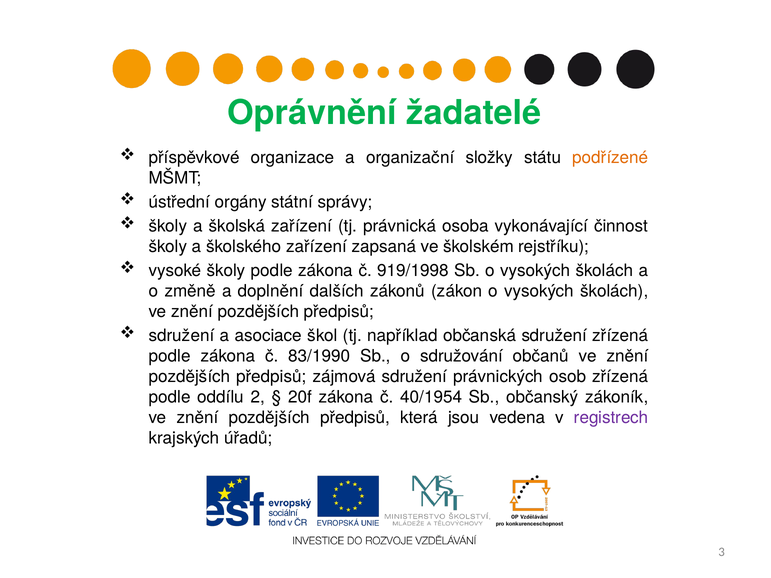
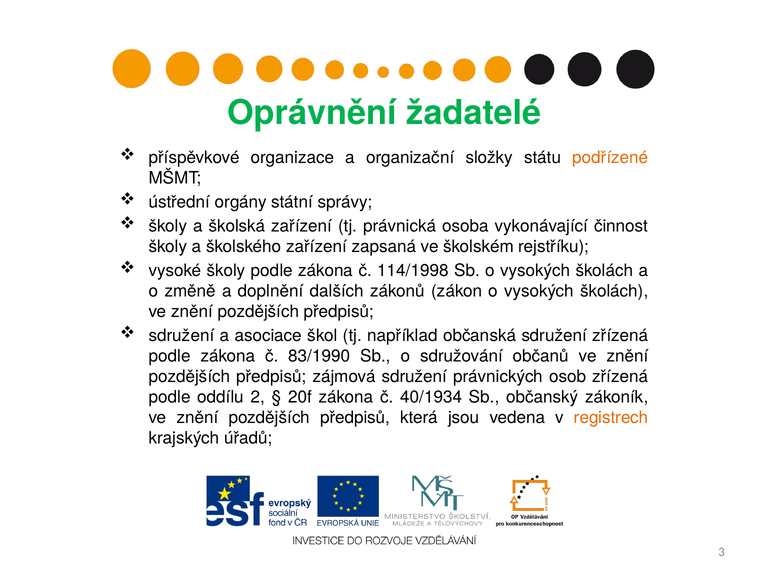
919/1998: 919/1998 -> 114/1998 (413, 271)
40/1954: 40/1954 -> 40/1934 (431, 397)
registrech colour: purple -> orange (611, 418)
